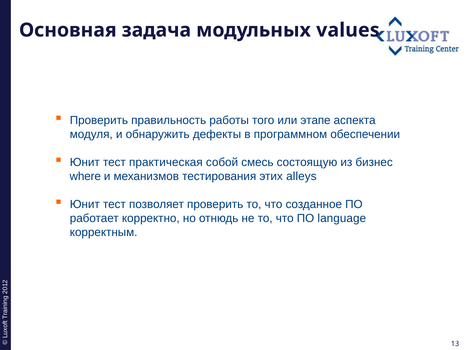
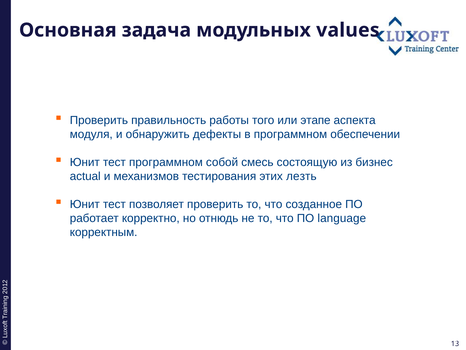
тест практическая: практическая -> программном (166, 162)
where: where -> actual (85, 176)
alleys: alleys -> лезть (301, 176)
